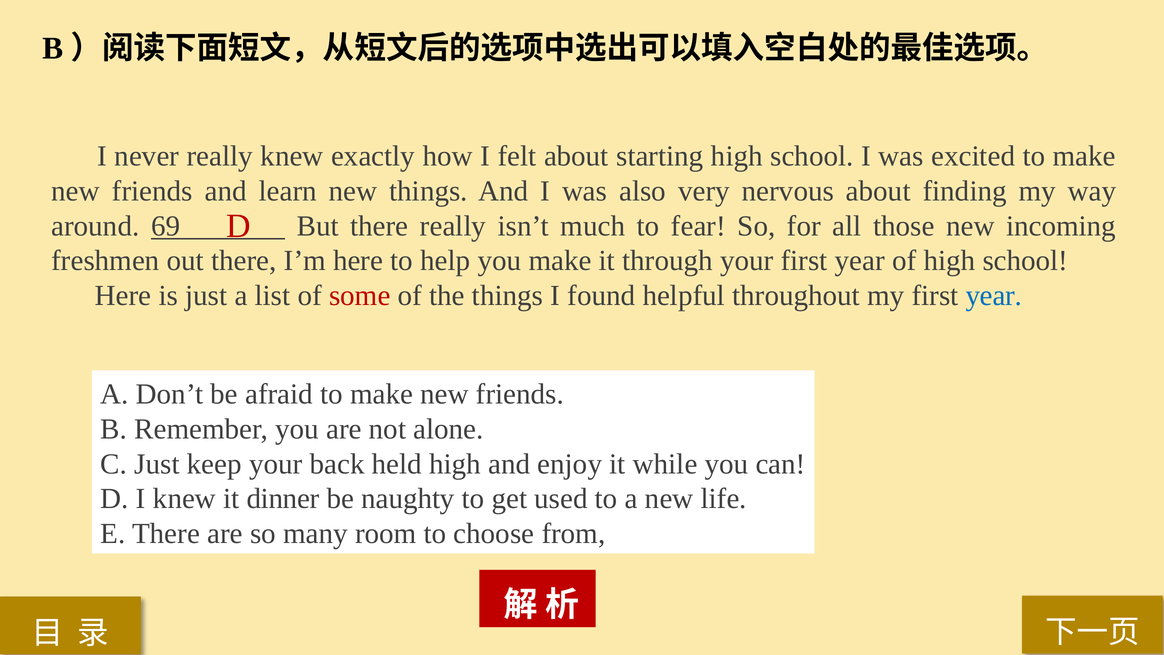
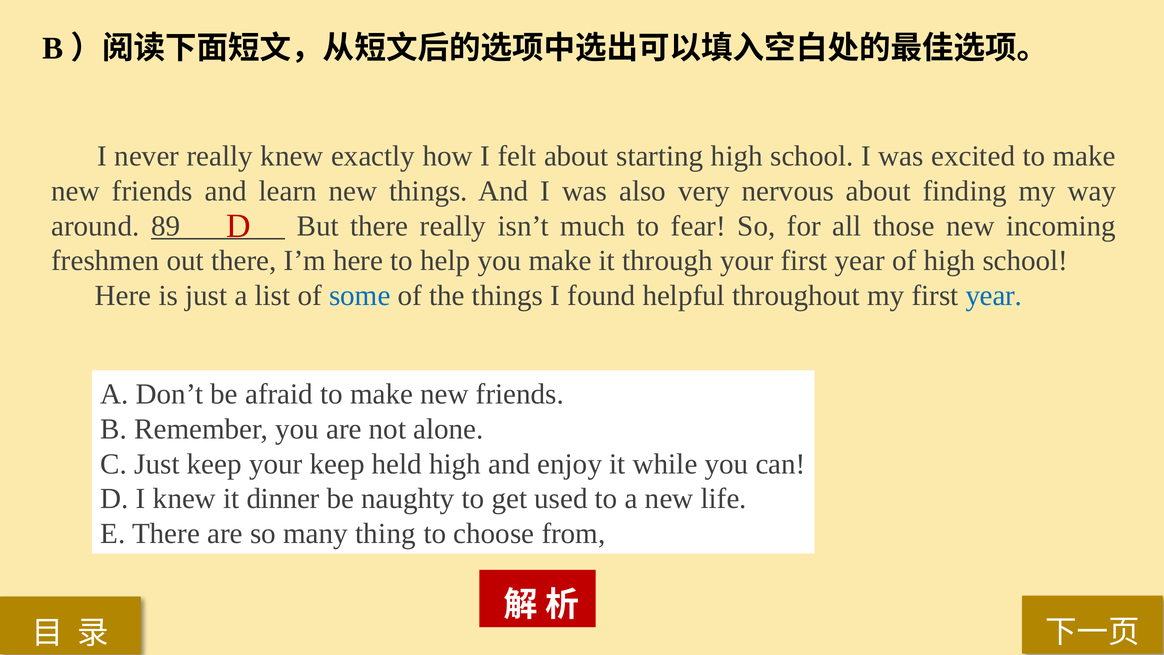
69: 69 -> 89 (166, 226)
some colour: red -> blue (360, 296)
your back: back -> keep (337, 464)
room: room -> thing (386, 534)
